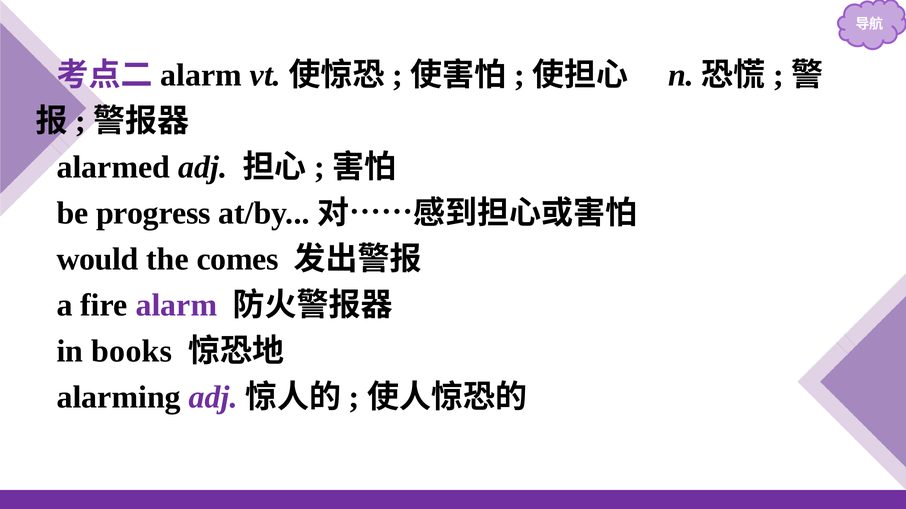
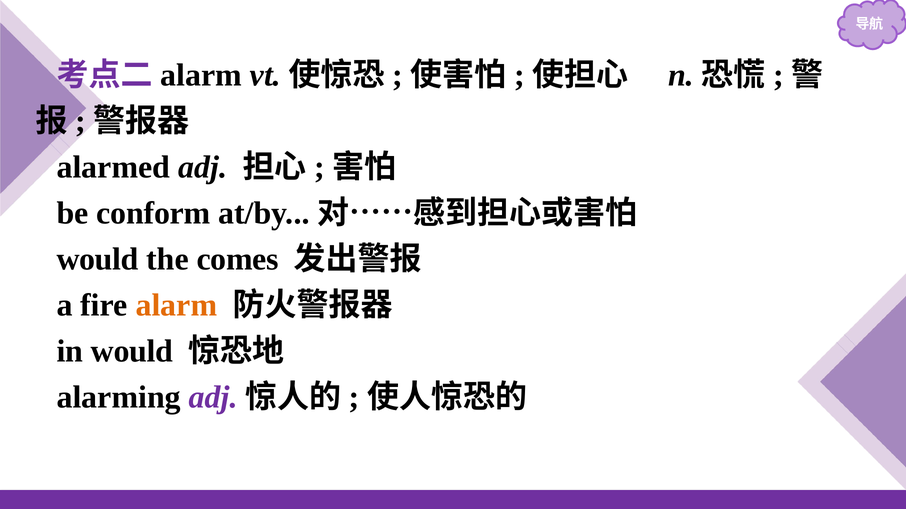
progress: progress -> conform (153, 213)
alarm colour: purple -> orange (176, 305)
in books: books -> would (132, 351)
